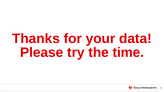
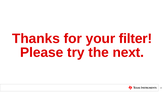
data: data -> filter (135, 39)
time: time -> next (128, 53)
